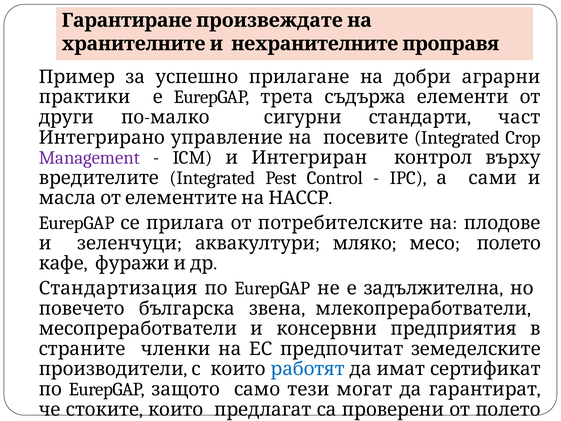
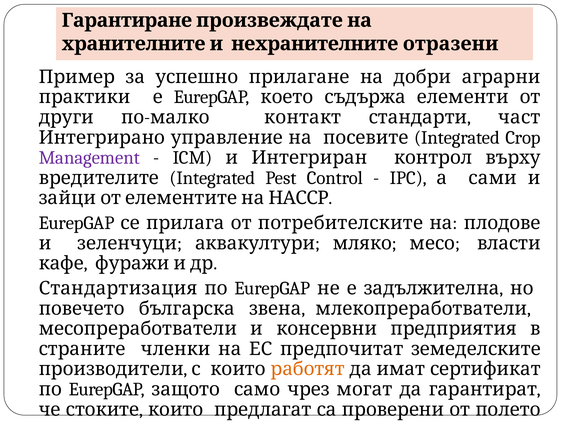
проправя: проправя -> отразени (451, 44)
трета: трета -> което (287, 97)
сигурни: сигурни -> контакт (303, 117)
масла: масла -> зайци (67, 198)
месо полето: полето -> власти (509, 243)
работят colour: blue -> orange (308, 369)
тези: тези -> чрез (309, 389)
